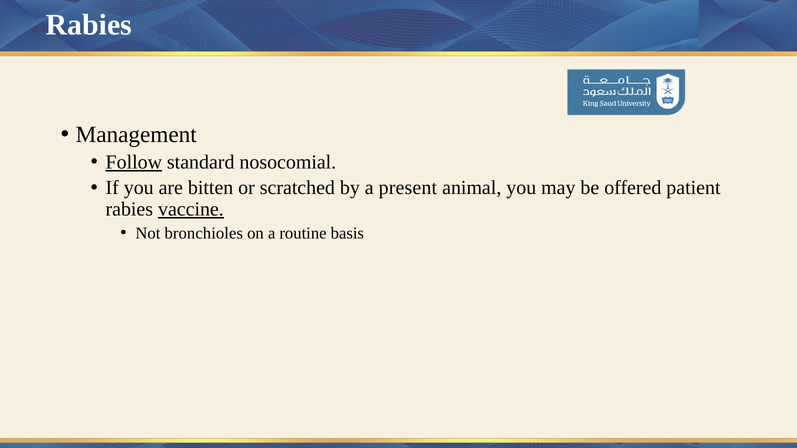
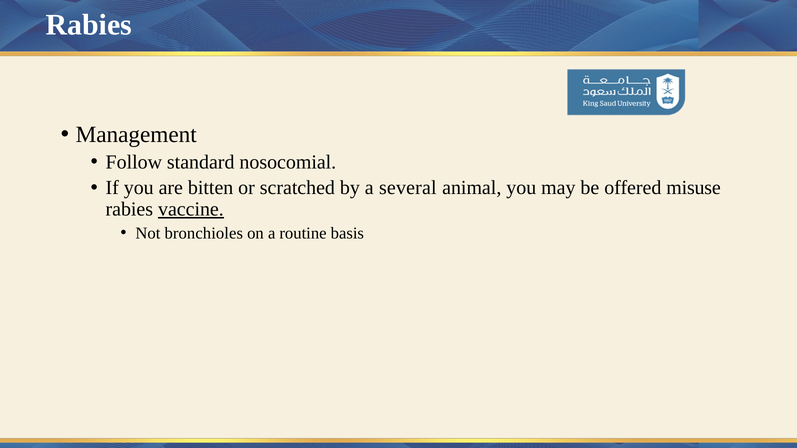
Follow underline: present -> none (134, 162)
present: present -> several (408, 188)
patient: patient -> misuse (694, 188)
